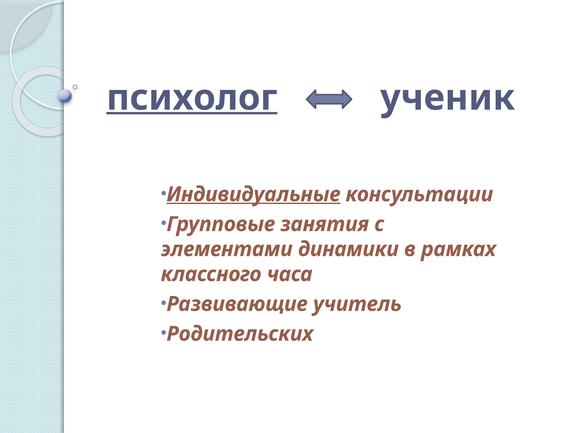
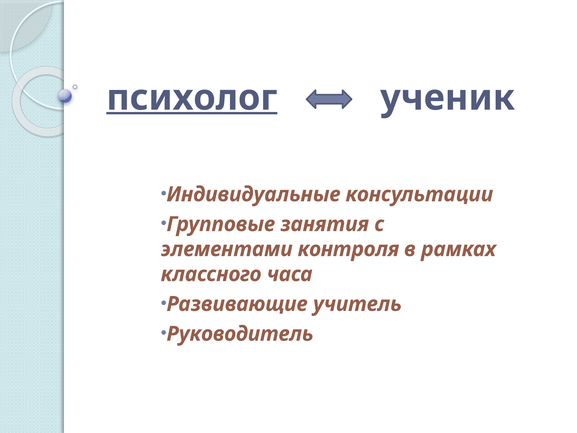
Индивидуальные underline: present -> none (253, 194)
динамики: динамики -> контроля (349, 249)
Родительских: Родительских -> Руководитель (240, 334)
